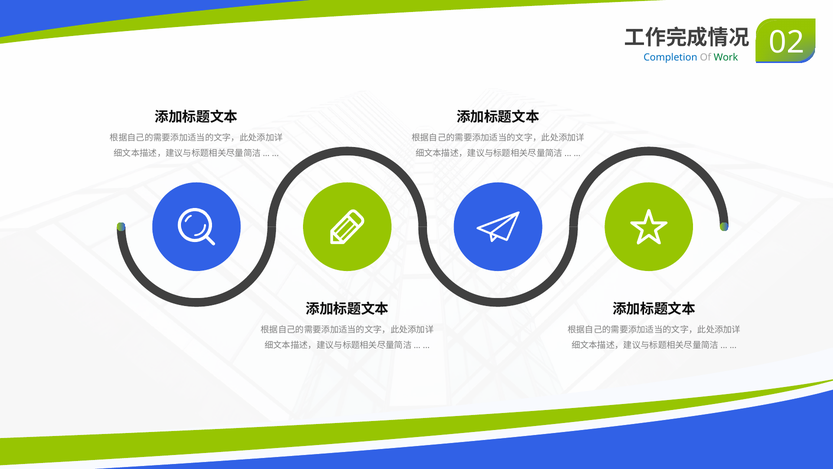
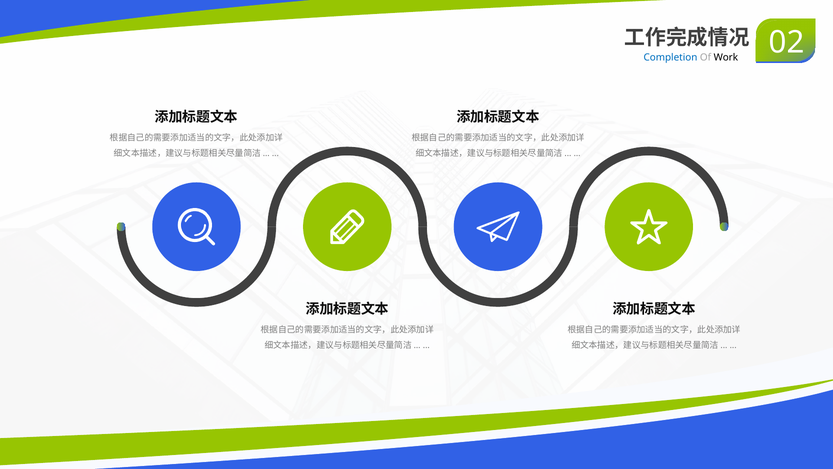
Work colour: green -> black (726, 57)
